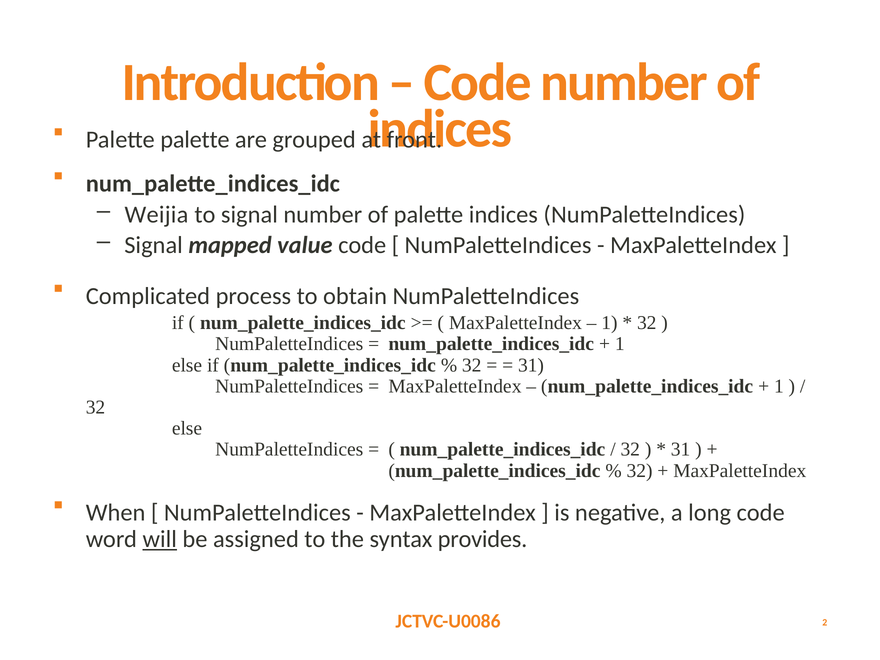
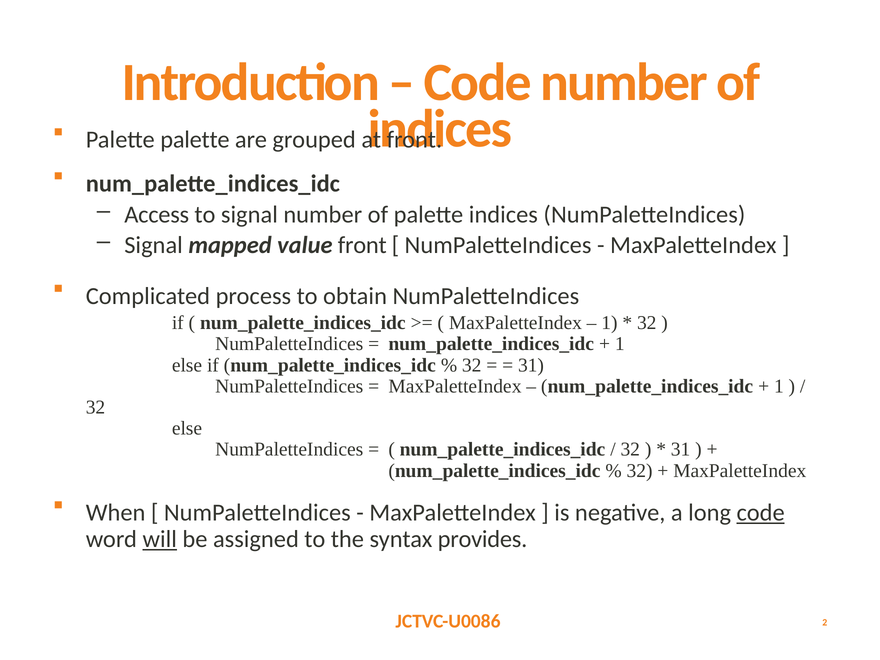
Weijia: Weijia -> Access (157, 214)
value code: code -> front (362, 245)
code underline: none -> present (761, 513)
